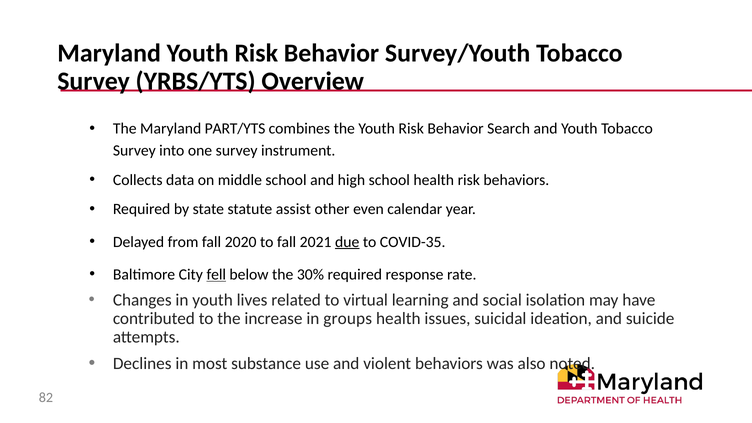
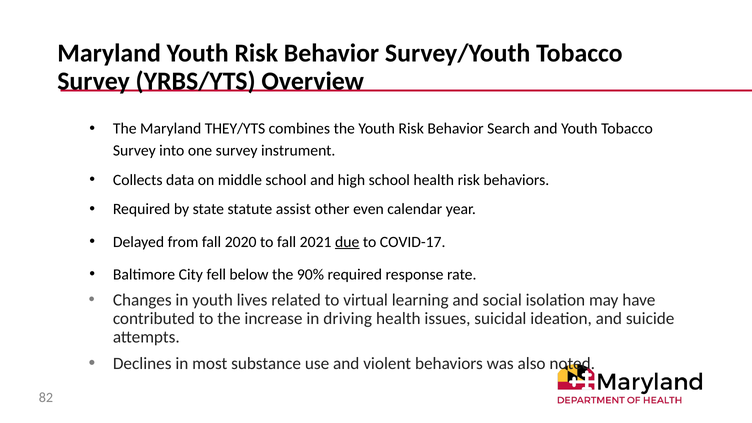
PART/YTS: PART/YTS -> THEY/YTS (235, 129)
COVID-35: COVID-35 -> COVID-17 (413, 242)
fell underline: present -> none (216, 274)
30%: 30% -> 90% (310, 274)
groups: groups -> driving (348, 318)
